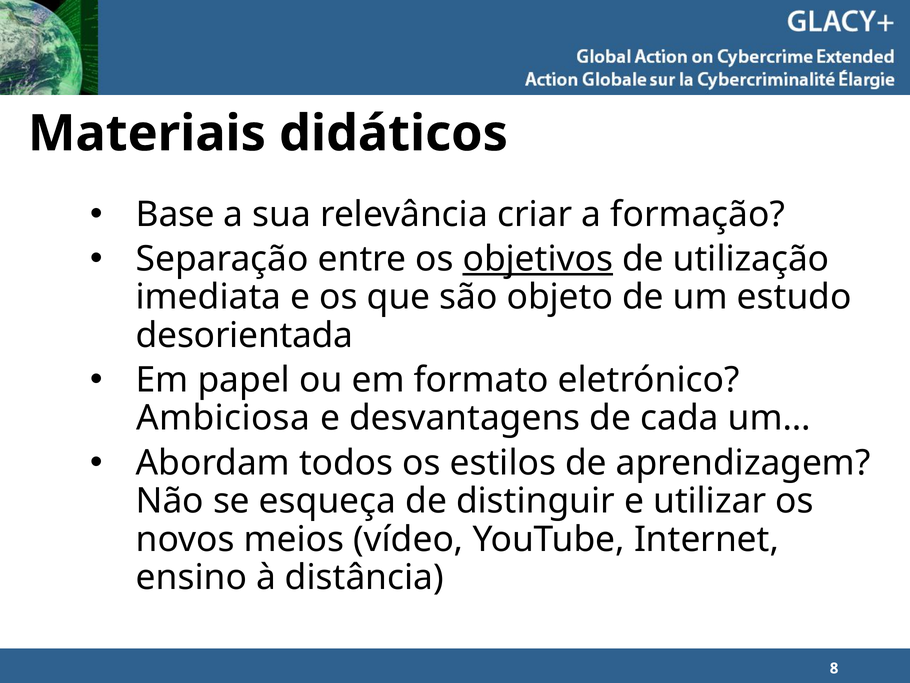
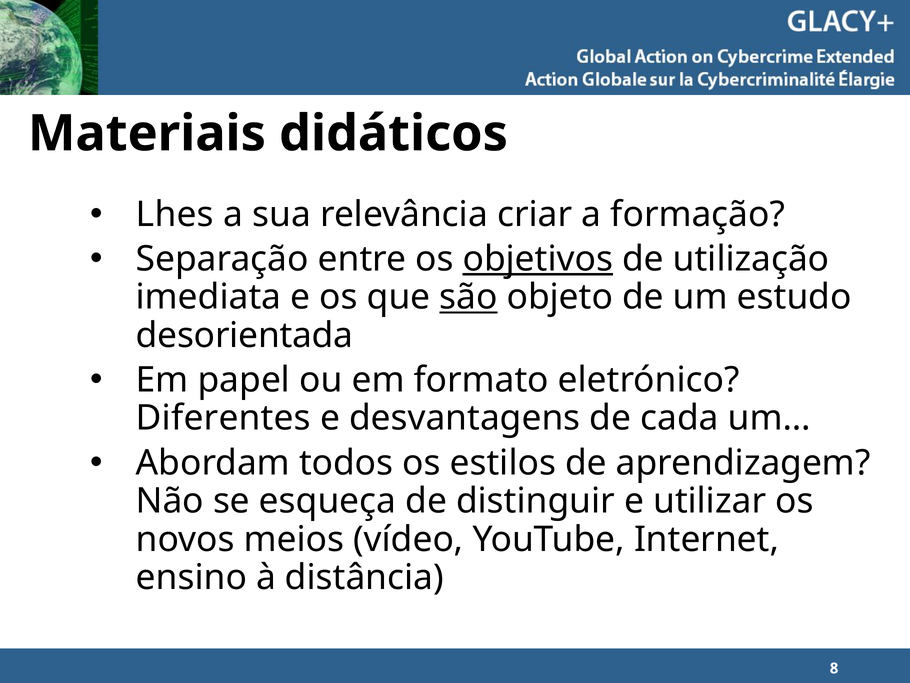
Base: Base -> Lhes (175, 214)
são underline: none -> present (469, 297)
Ambiciosa: Ambiciosa -> Diferentes (223, 418)
